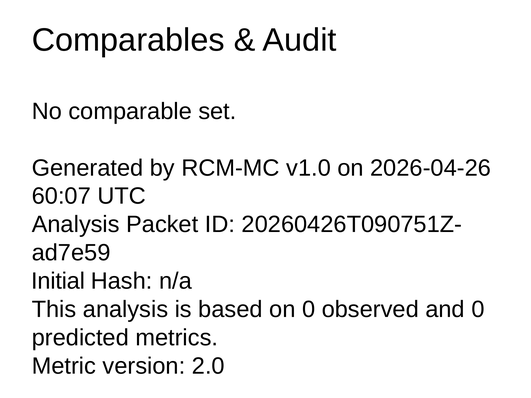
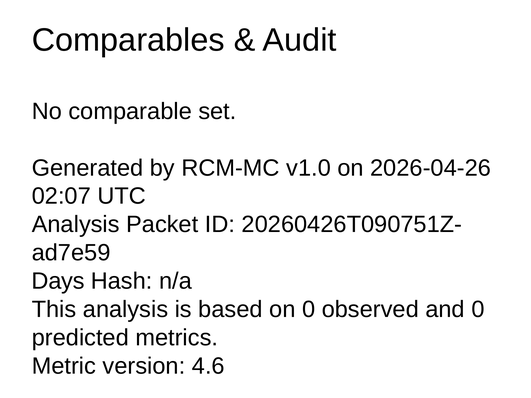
60:07: 60:07 -> 02:07 (61, 196)
Initial: Initial -> Days (58, 281)
2.0: 2.0 -> 4.6 (208, 366)
